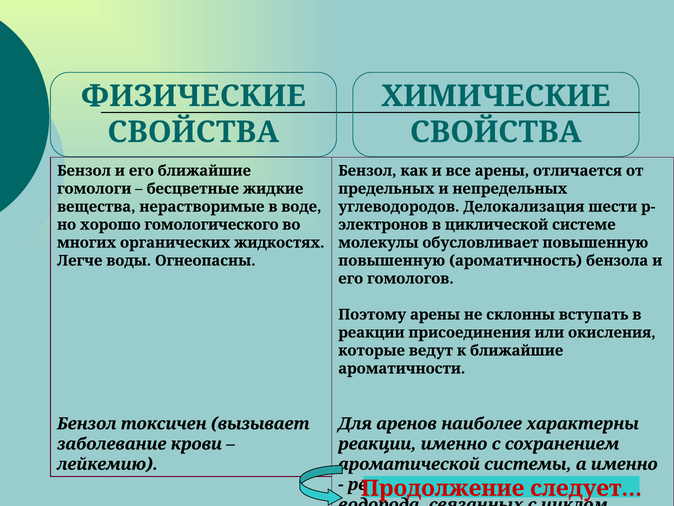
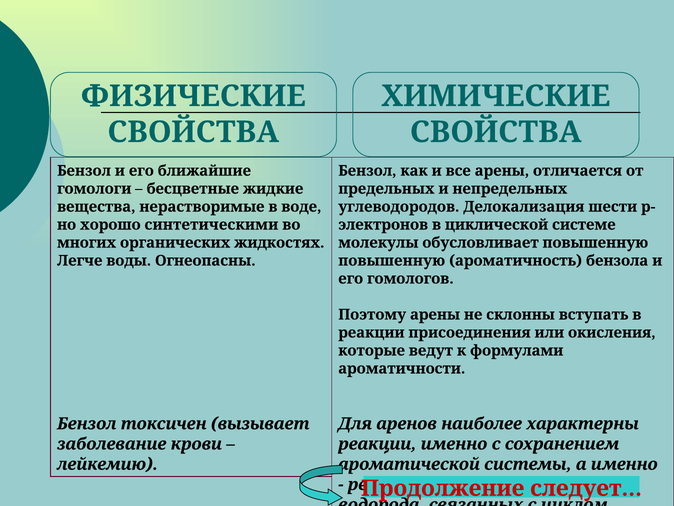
гомологического: гомологического -> синтетическими (211, 224)
к ближайшие: ближайшие -> формулами (517, 350)
